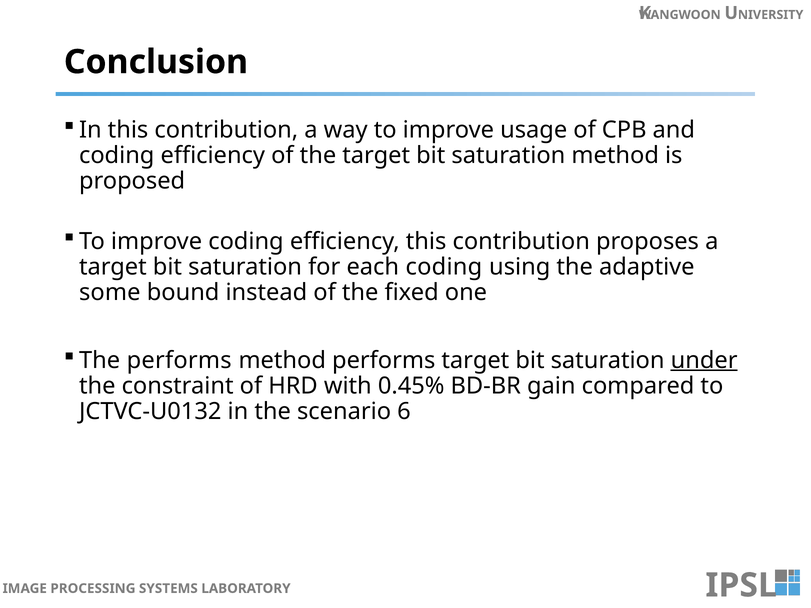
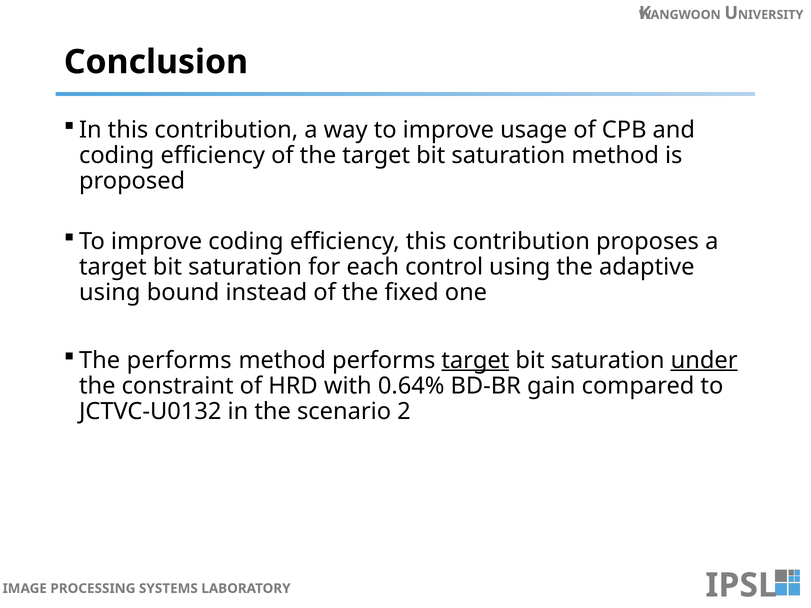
each coding: coding -> control (444, 267)
some: some -> using (110, 292)
target underline: none -> present (475, 360)
0.45%: 0.45% -> 0.64% (411, 386)
6: 6 -> 2 (404, 411)
